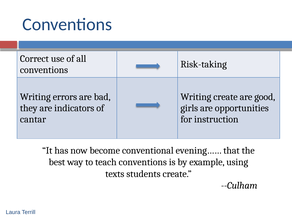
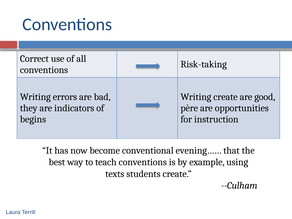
girls: girls -> père (189, 108)
cantar: cantar -> begins (33, 119)
